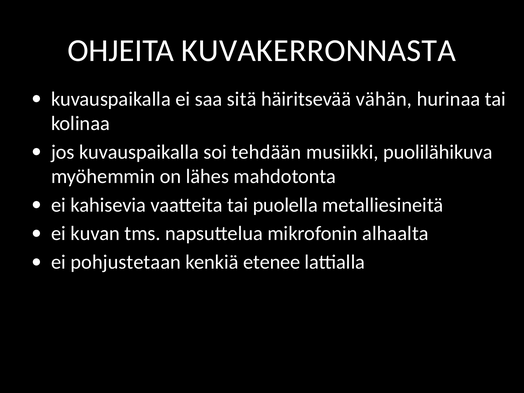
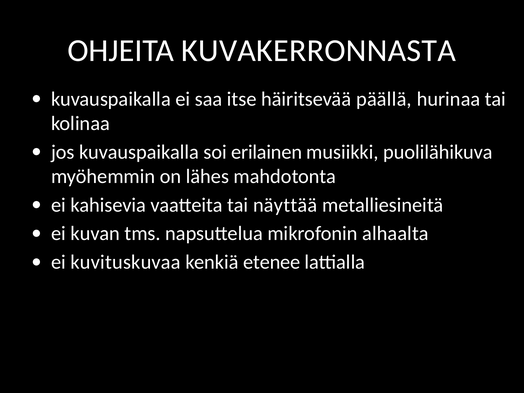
sitä: sitä -> itse (242, 99)
vähän: vähän -> päällä (384, 99)
tehdään: tehdään -> erilainen (267, 152)
puolella: puolella -> näyttää (285, 205)
pohjustetaan: pohjustetaan -> kuvituskuvaa (126, 262)
